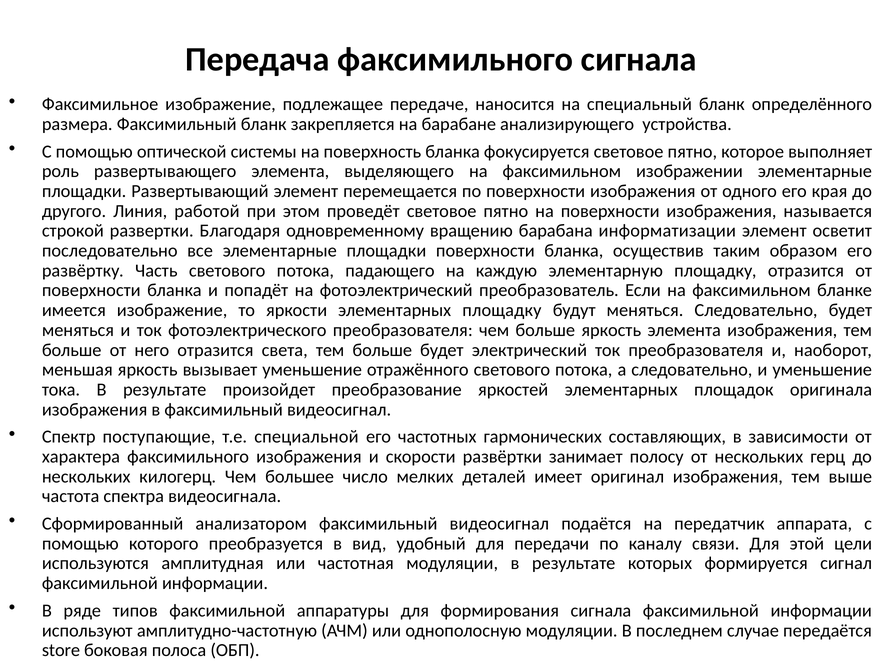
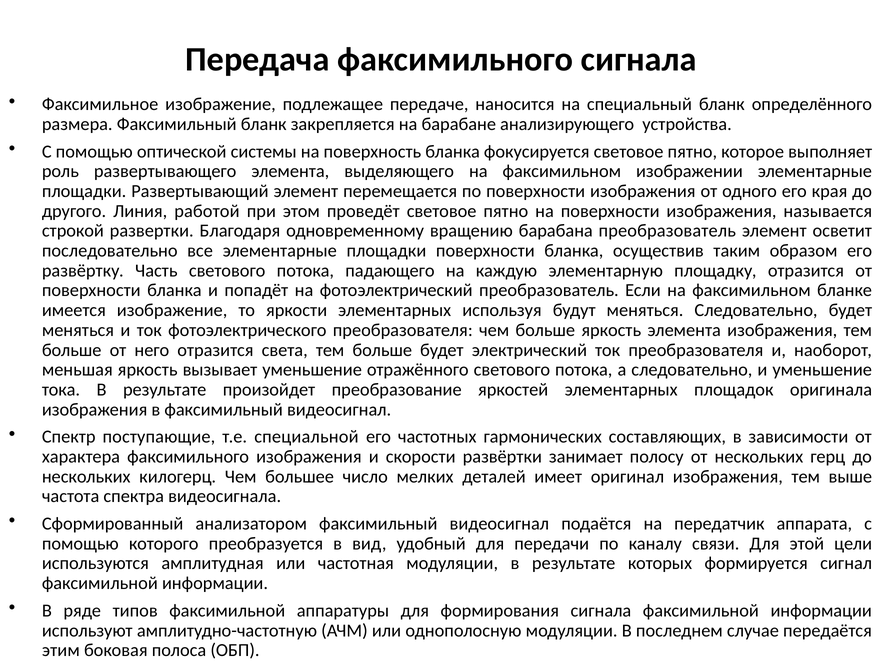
барабана информатизации: информатизации -> преобразователь (667, 231)
элементарных площадку: площадку -> используя (502, 310)
store: store -> этим (61, 651)
